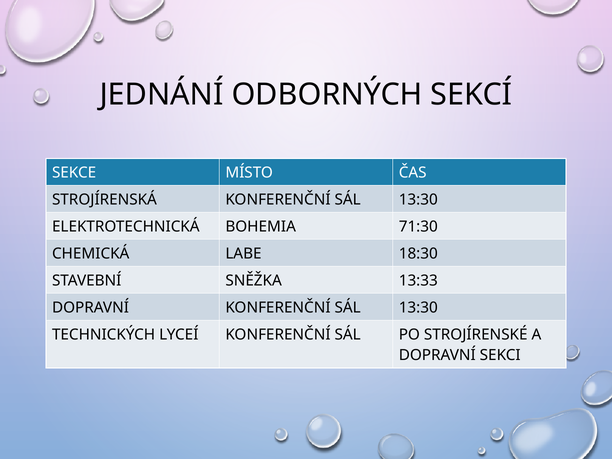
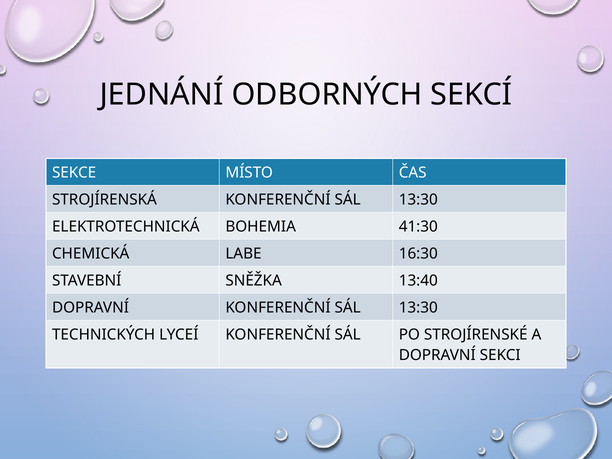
71:30: 71:30 -> 41:30 (418, 227)
18:30: 18:30 -> 16:30 (418, 254)
13:33: 13:33 -> 13:40 (418, 281)
